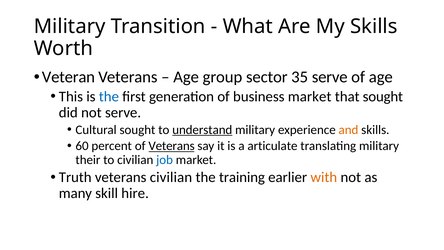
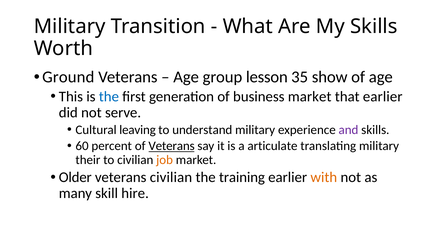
Veteran: Veteran -> Ground (68, 77)
sector: sector -> lesson (267, 77)
35 serve: serve -> show (330, 77)
that sought: sought -> earlier (383, 96)
Cultural sought: sought -> leaving (138, 130)
understand underline: present -> none (202, 130)
and colour: orange -> purple (348, 130)
job colour: blue -> orange (165, 160)
Truth: Truth -> Older (75, 177)
